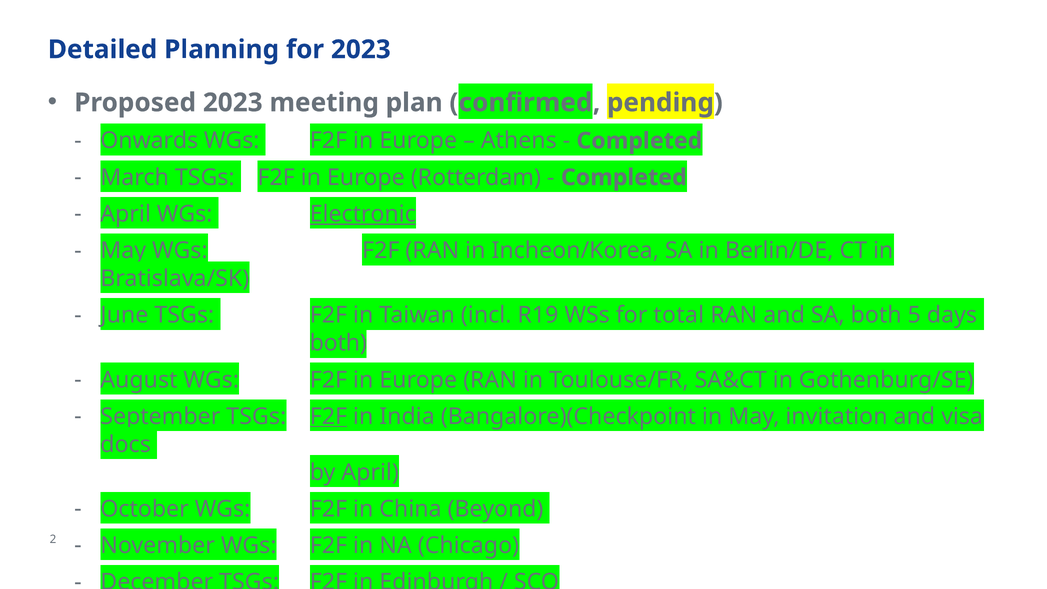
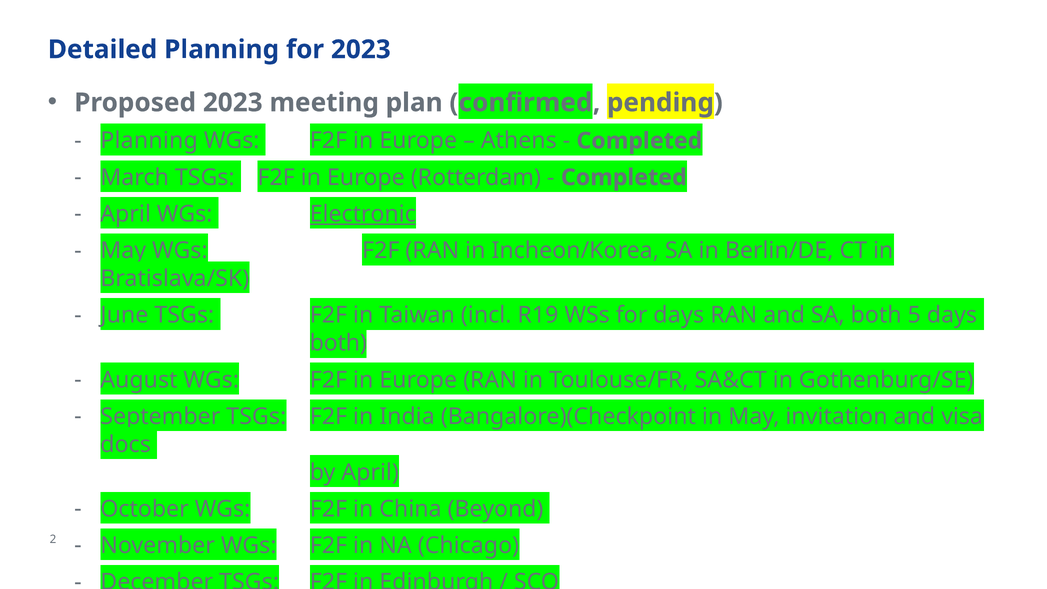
Onwards: Onwards -> Planning (149, 141)
for total: total -> days (679, 315)
F2F underline: present -> none (328, 416)
